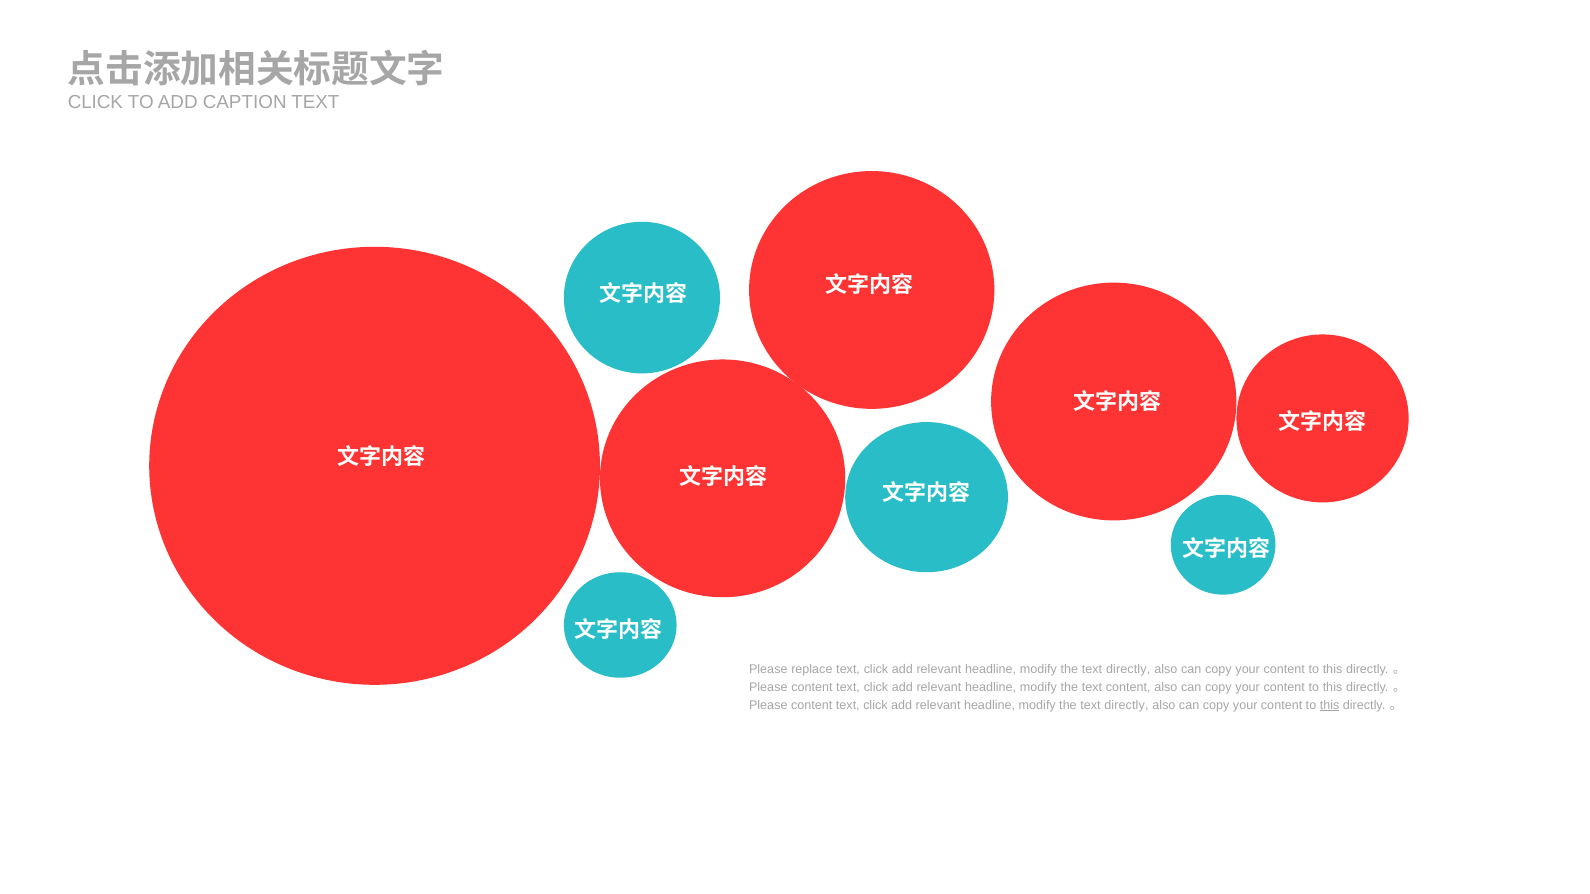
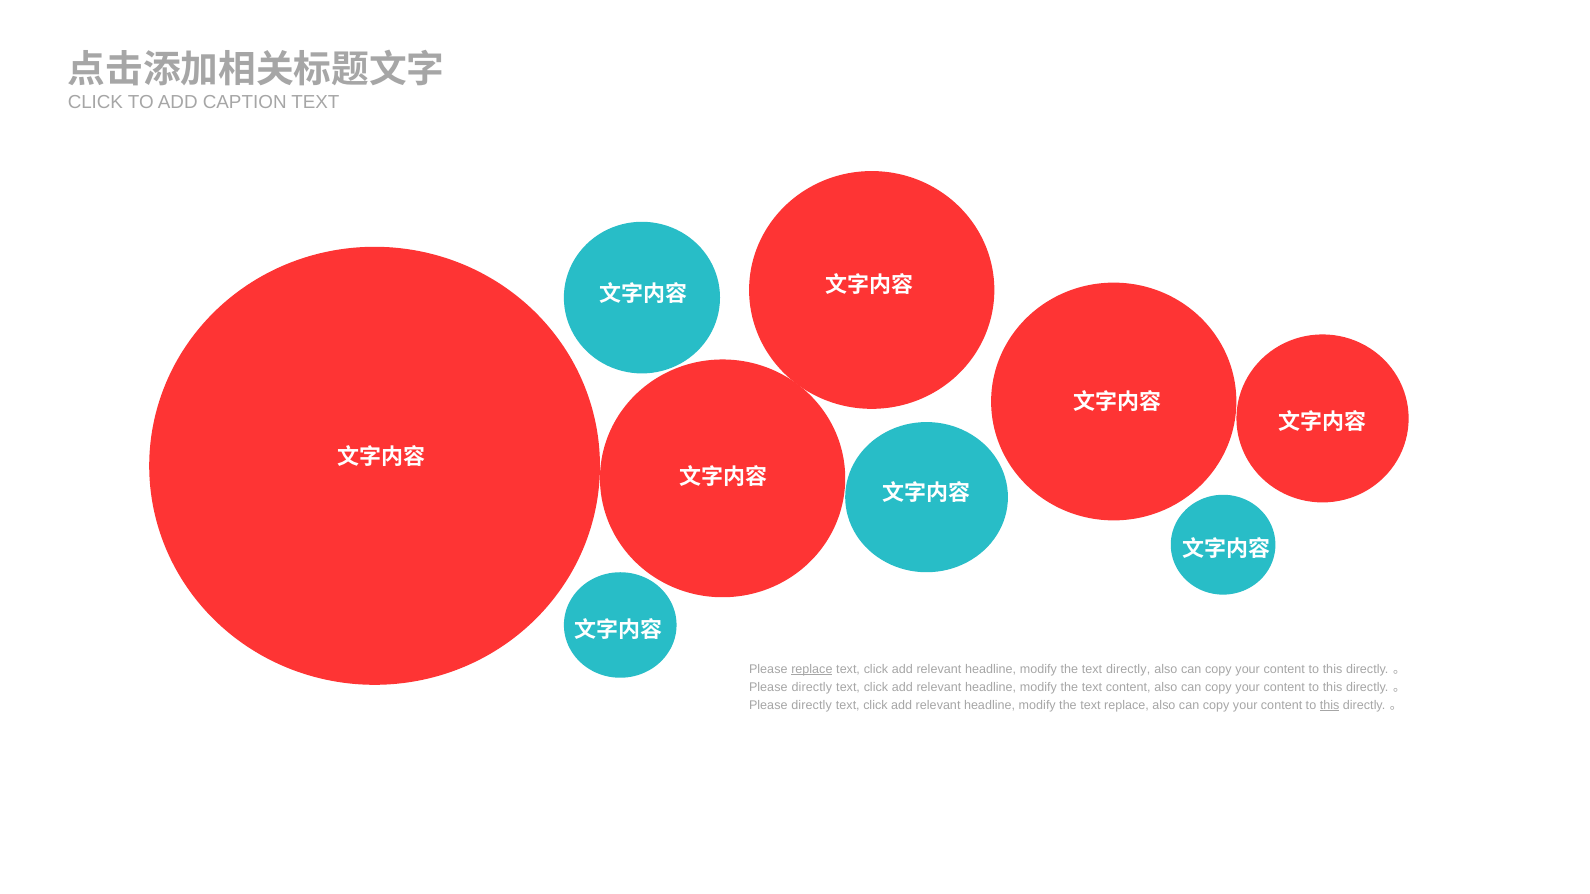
replace underline: none -> present (812, 669)
content: content -> directly (812, 687)
content: content -> directly (812, 705)
directly: directly -> replace (1126, 705)
